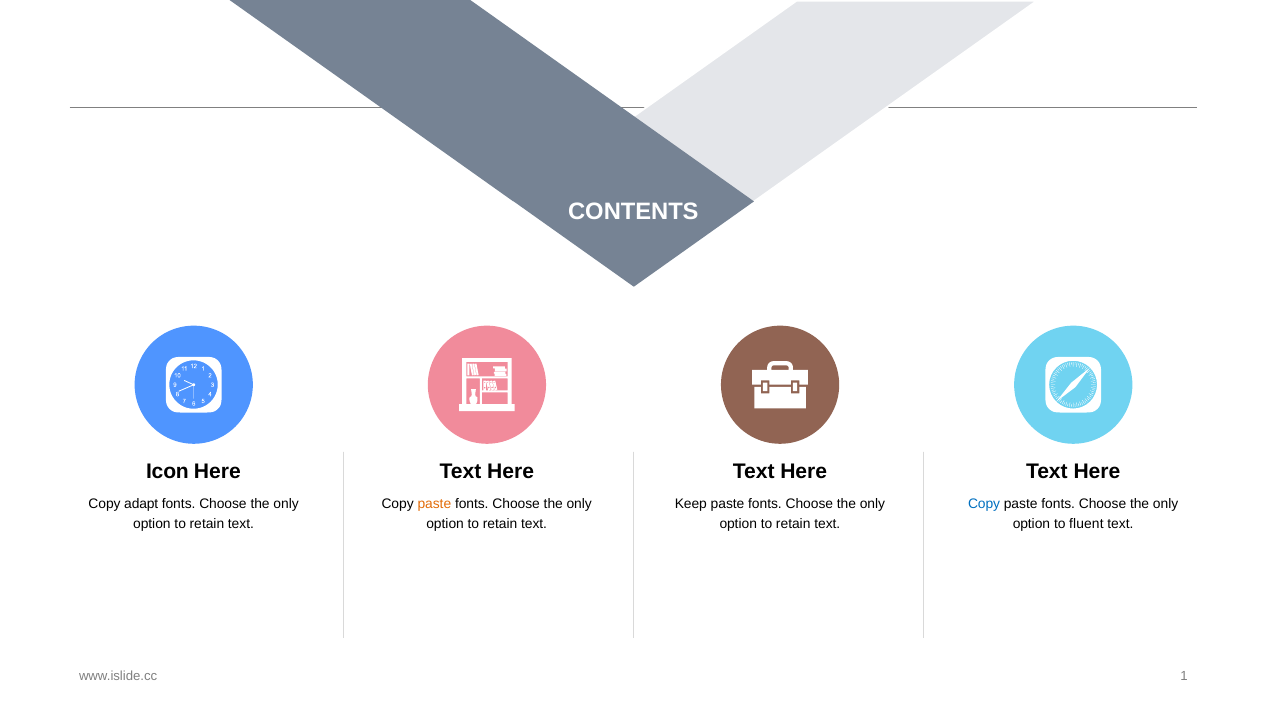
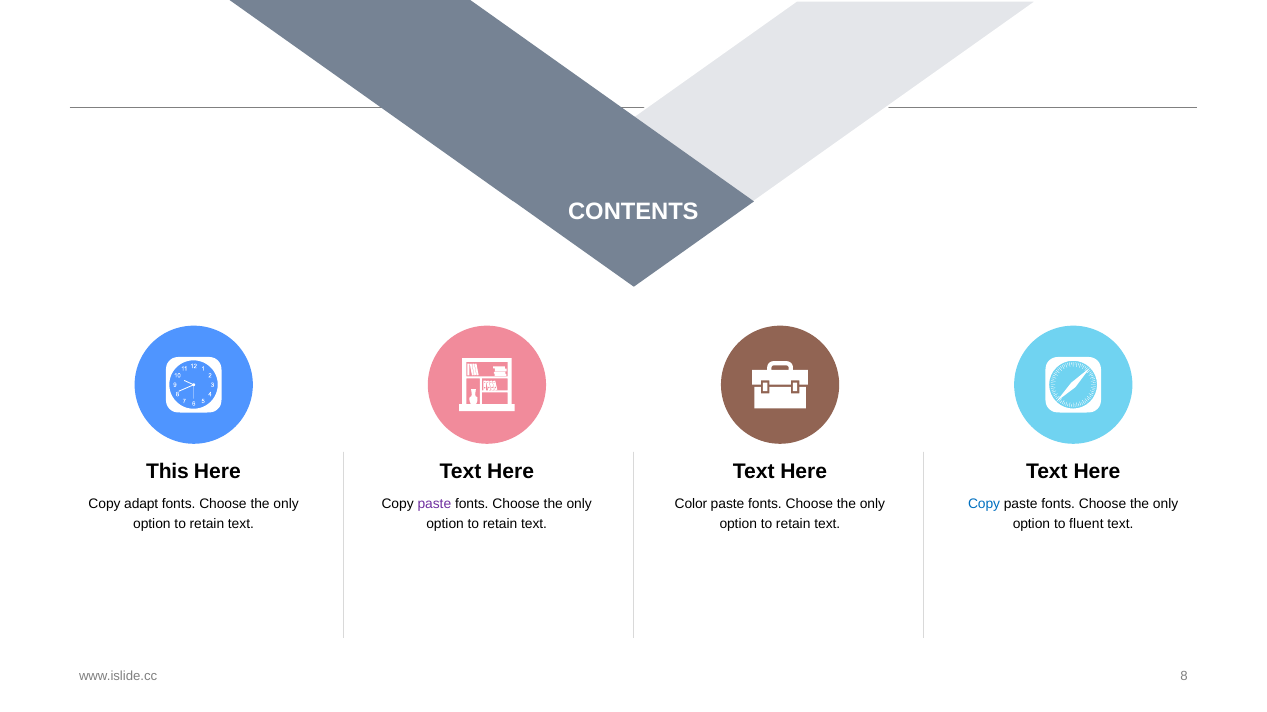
Icon: Icon -> This (167, 472)
paste colour: orange -> purple (434, 505)
Keep: Keep -> Color (691, 505)
1: 1 -> 8 (1184, 677)
